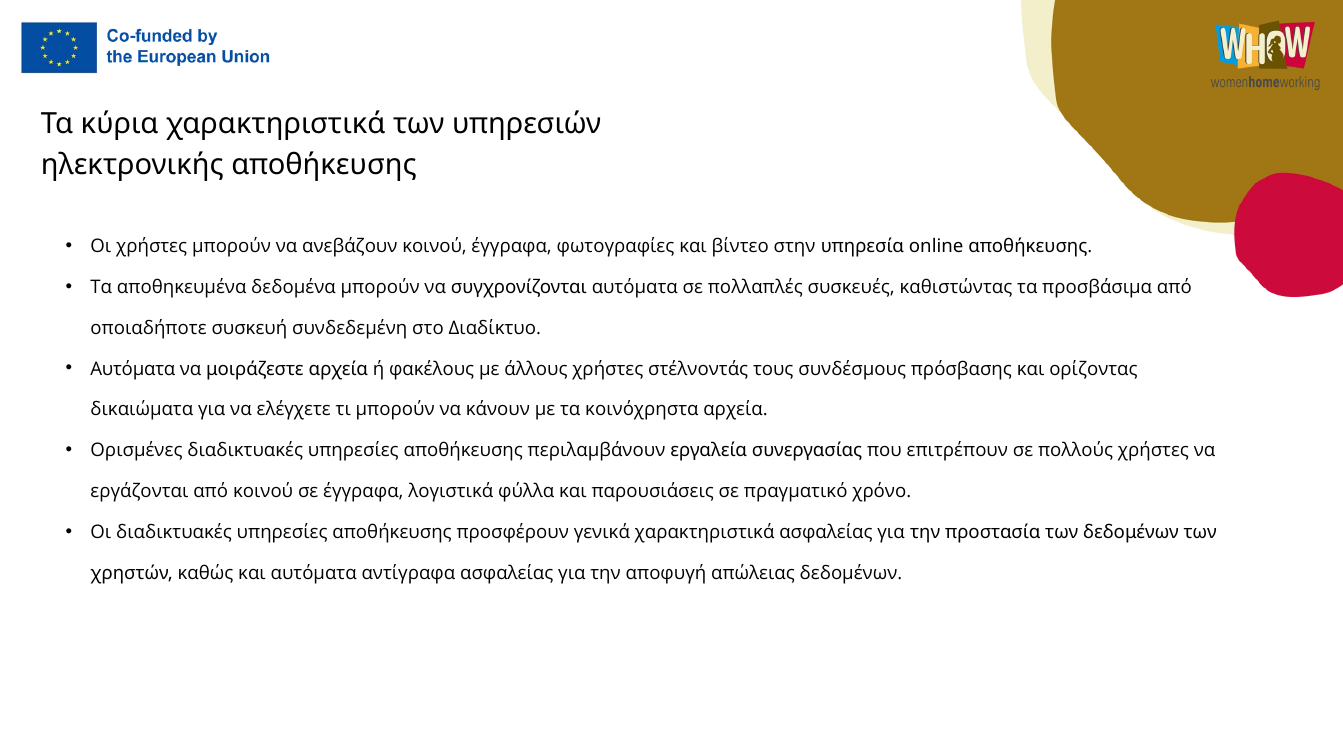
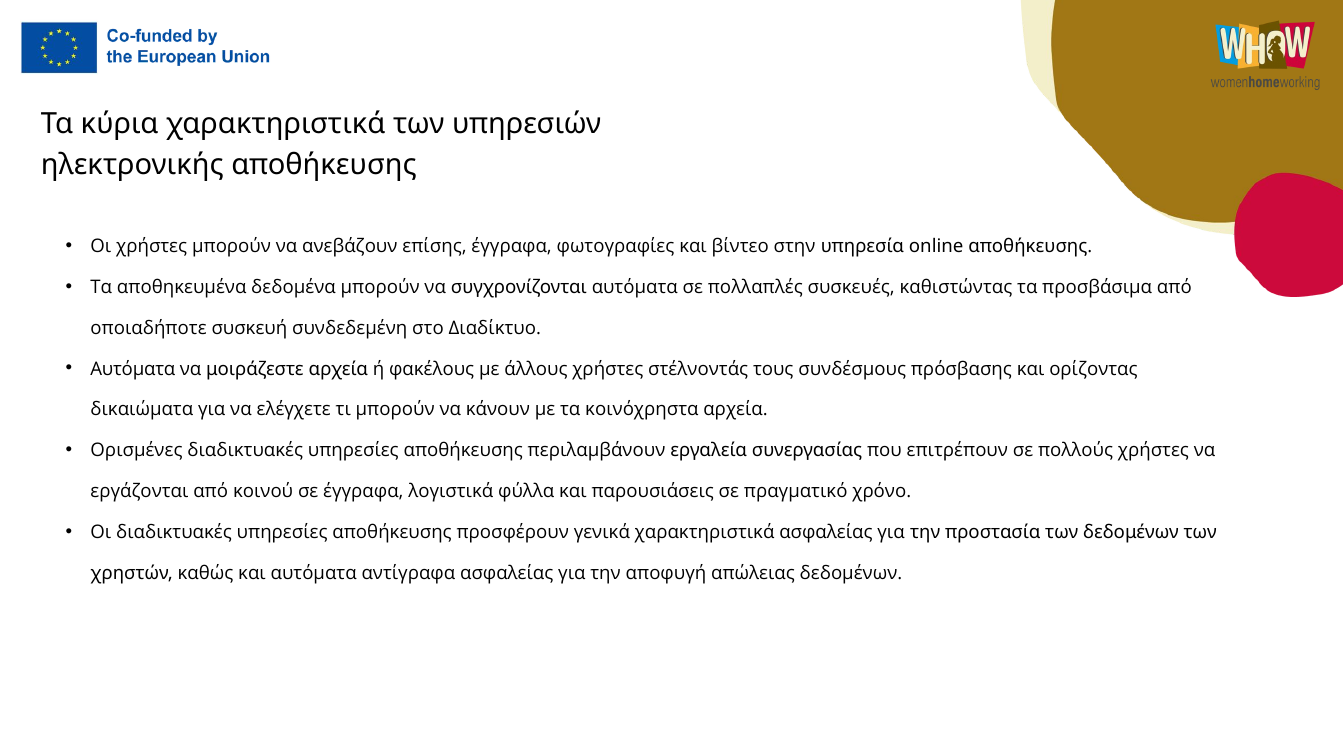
ανεβάζουν κοινού: κοινού -> επίσης (434, 246)
